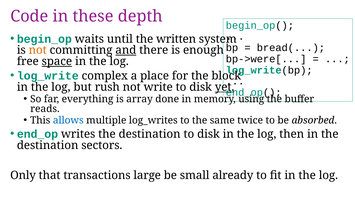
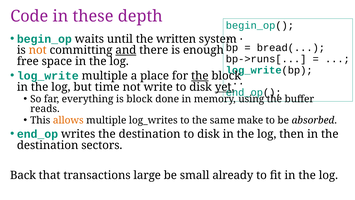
bp->were[: bp->were[ -> bp->runs[ (266, 59)
space underline: present -> none (57, 61)
log_write complex: complex -> multiple (105, 76)
the underline: none -> present (200, 76)
rush: rush -> time (107, 87)
is array: array -> block (139, 99)
allows colour: blue -> orange (68, 120)
twice: twice -> make (250, 120)
Only: Only -> Back (23, 175)
